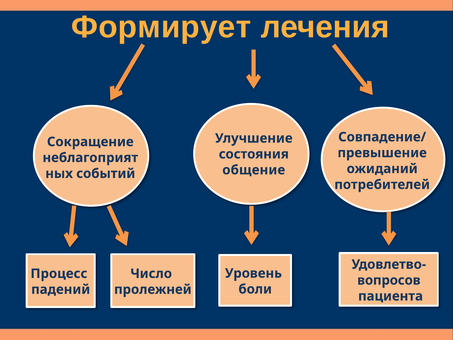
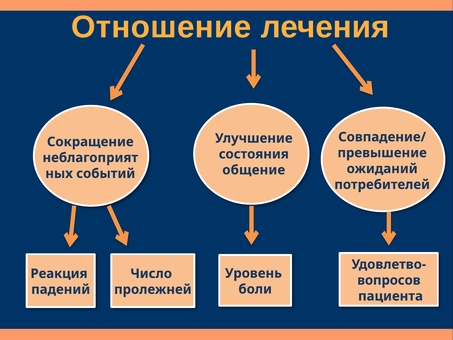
Формирует: Формирует -> Отношение (161, 27)
Процесс: Процесс -> Реакция (59, 273)
